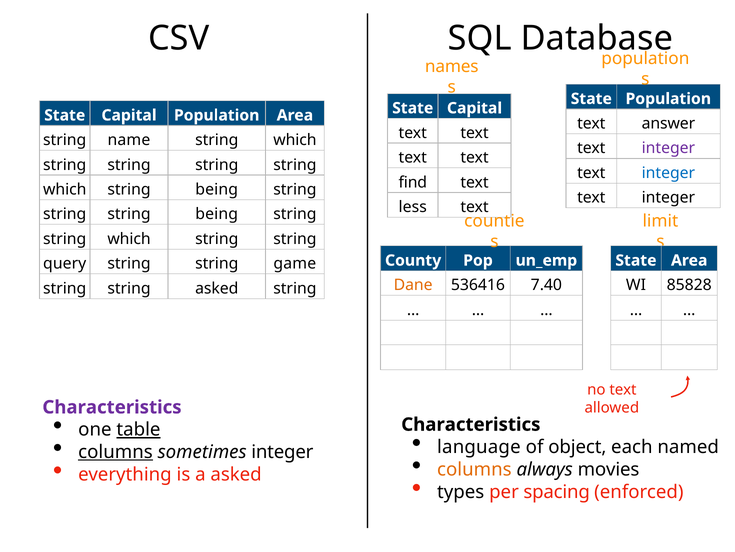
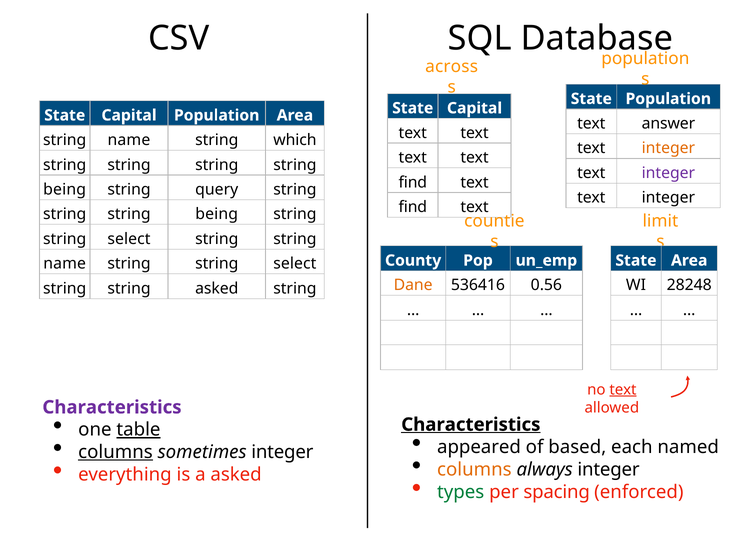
names: names -> across (452, 66)
integer colour: purple -> orange (668, 148)
integer colour: blue -> purple (668, 173)
which: which -> being (65, 189)
being: being -> query (217, 189)
less: less -> find (413, 207)
which: which -> select (129, 239)
query: query -> name (65, 263)
game: game -> select (295, 263)
7.40: 7.40 -> 0.56 (546, 285)
85828: 85828 -> 28248 (689, 285)
text underline: none -> present (623, 389)
Characteristics underline: none -> present (471, 424)
language: language -> appeared (479, 446)
object: object -> based (577, 446)
always movies: movies -> integer (609, 469)
types colour: black -> green (461, 491)
